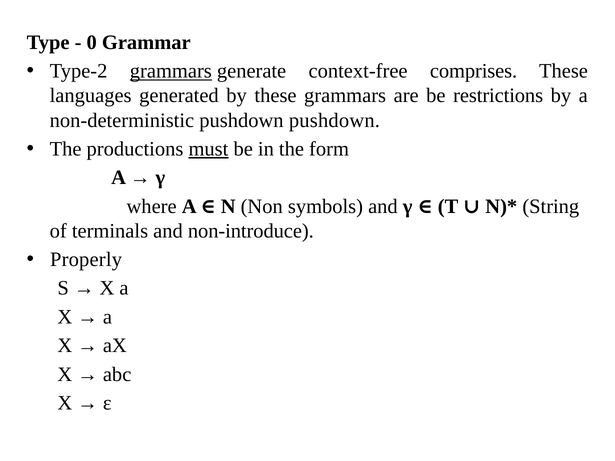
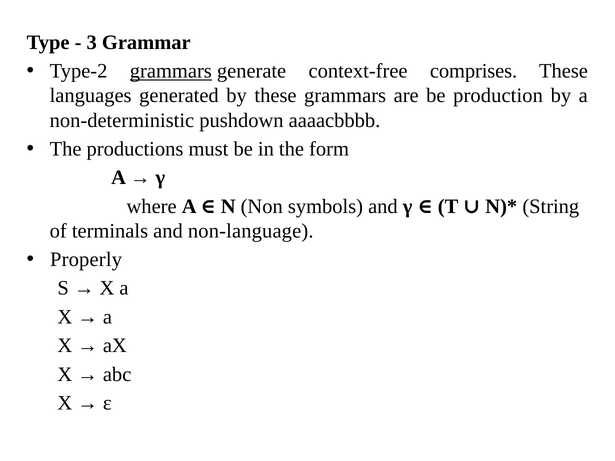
0: 0 -> 3 (92, 42)
restrictions: restrictions -> production (498, 96)
pushdown pushdown: pushdown -> aaaacbbbb (335, 120)
must underline: present -> none (208, 149)
non-introduce: non-introduce -> non-language (251, 231)
